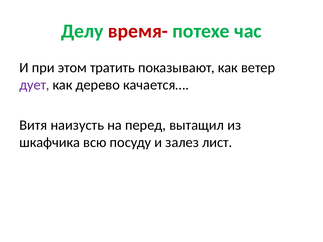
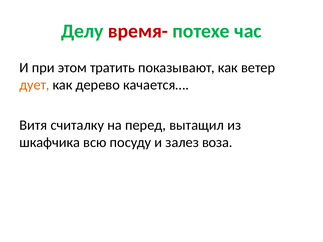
дует colour: purple -> orange (34, 85)
наизусть: наизусть -> считалку (77, 125)
лист: лист -> воза (217, 142)
